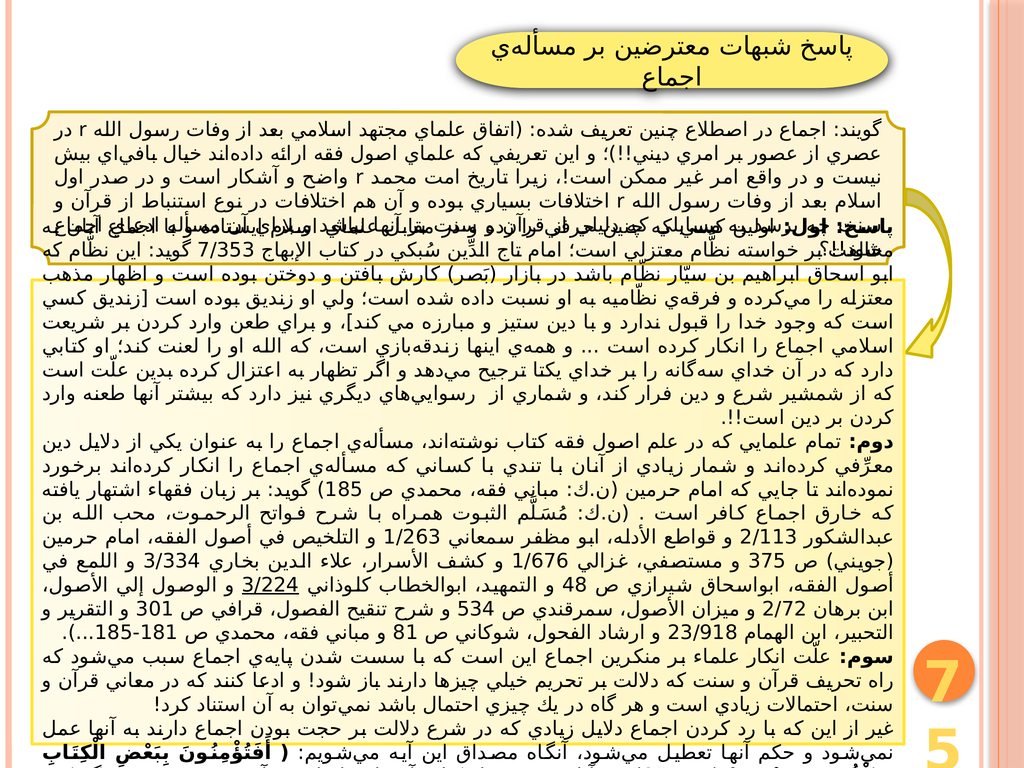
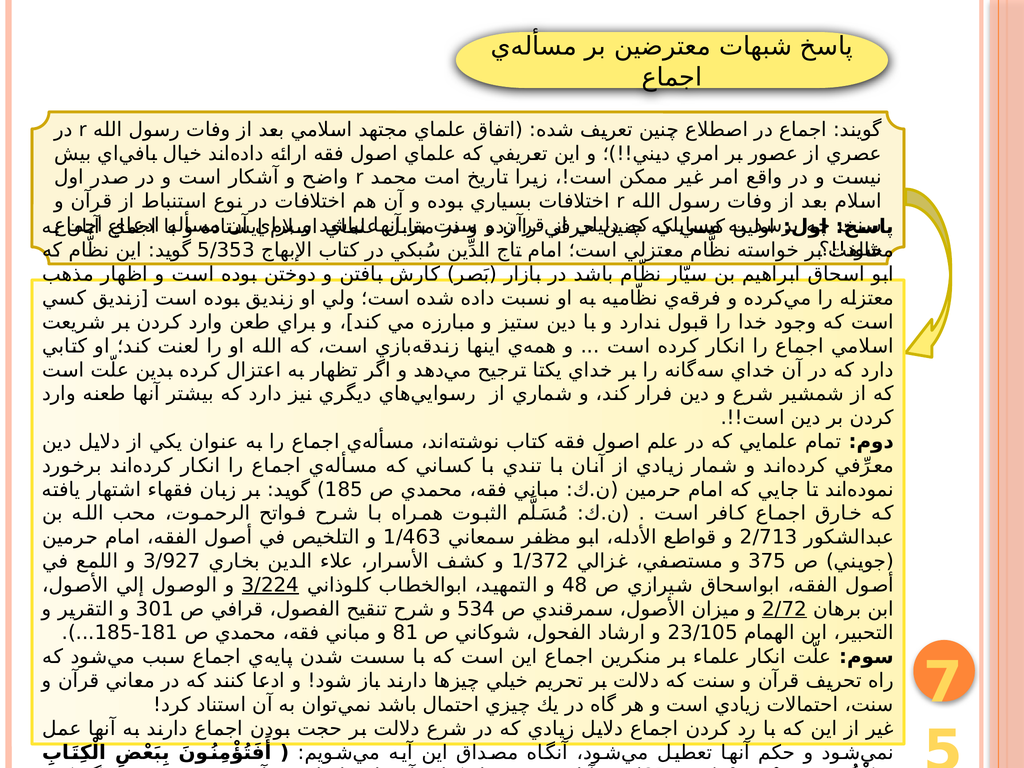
7/353: 7/353 -> 5/353 (226, 250)
1/263: 1/263 -> 1/463 (412, 537)
2/113: 2/113 -> 2/713 (769, 537)
3/334: 3/334 -> 3/927 (172, 561)
1/676: 1/676 -> 1/372 (540, 561)
2/72 underline: none -> present (785, 609)
23/918: 23/918 -> 23/105 (703, 633)
